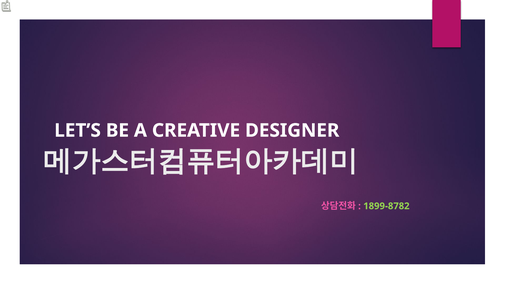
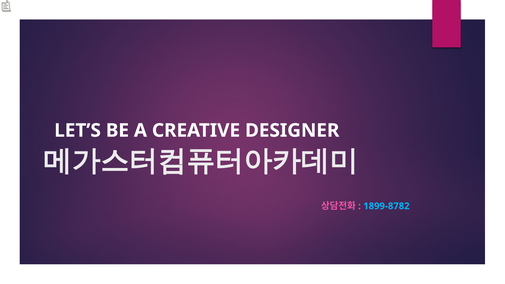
1899-8782 colour: light green -> light blue (386, 206)
